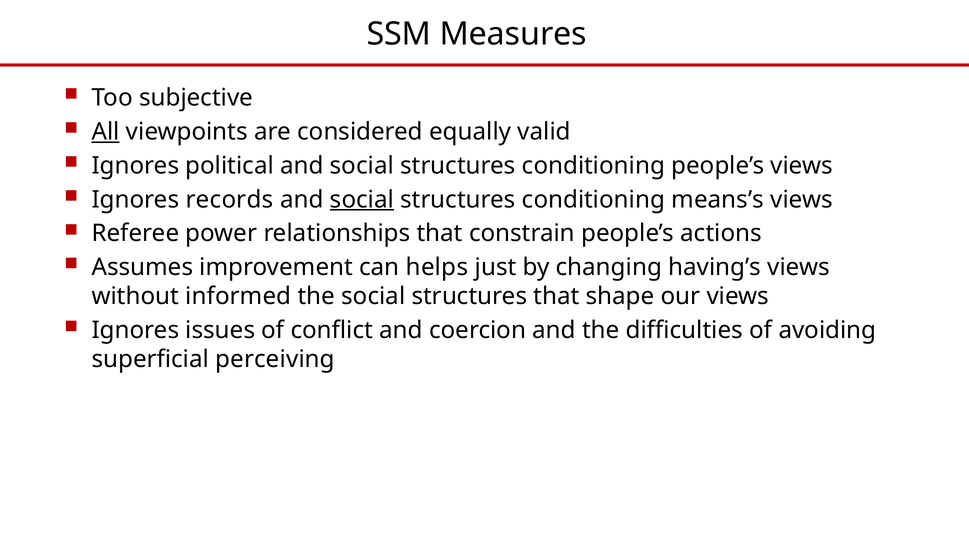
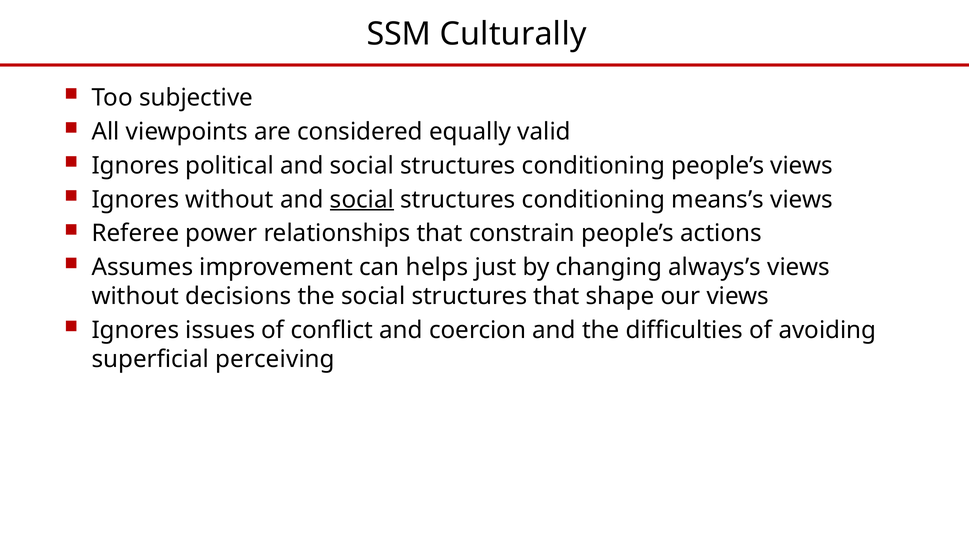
Measures: Measures -> Culturally (513, 34)
All underline: present -> none (106, 132)
Ignores records: records -> without (230, 200)
having’s: having’s -> always’s (715, 267)
informed: informed -> decisions (238, 296)
